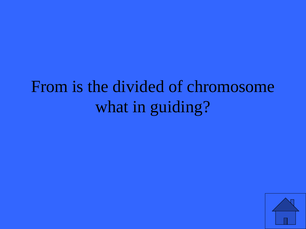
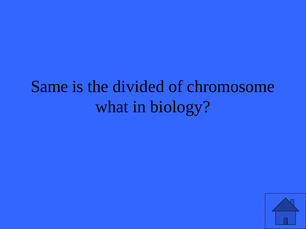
From: From -> Same (50, 87)
guiding: guiding -> biology (180, 107)
